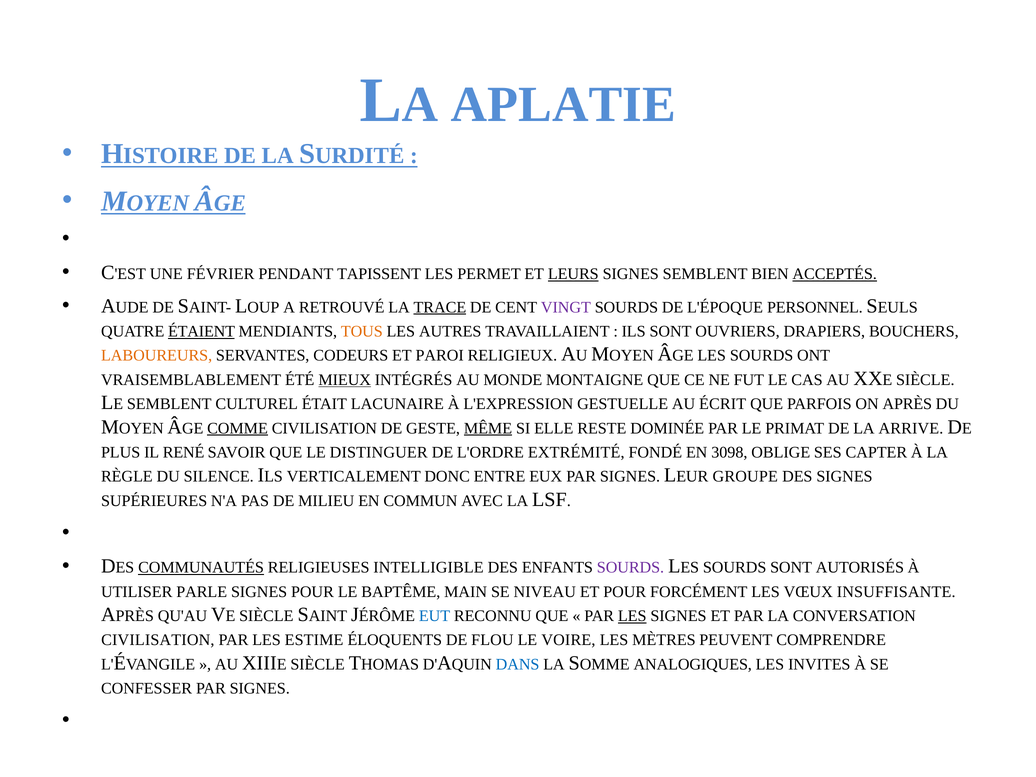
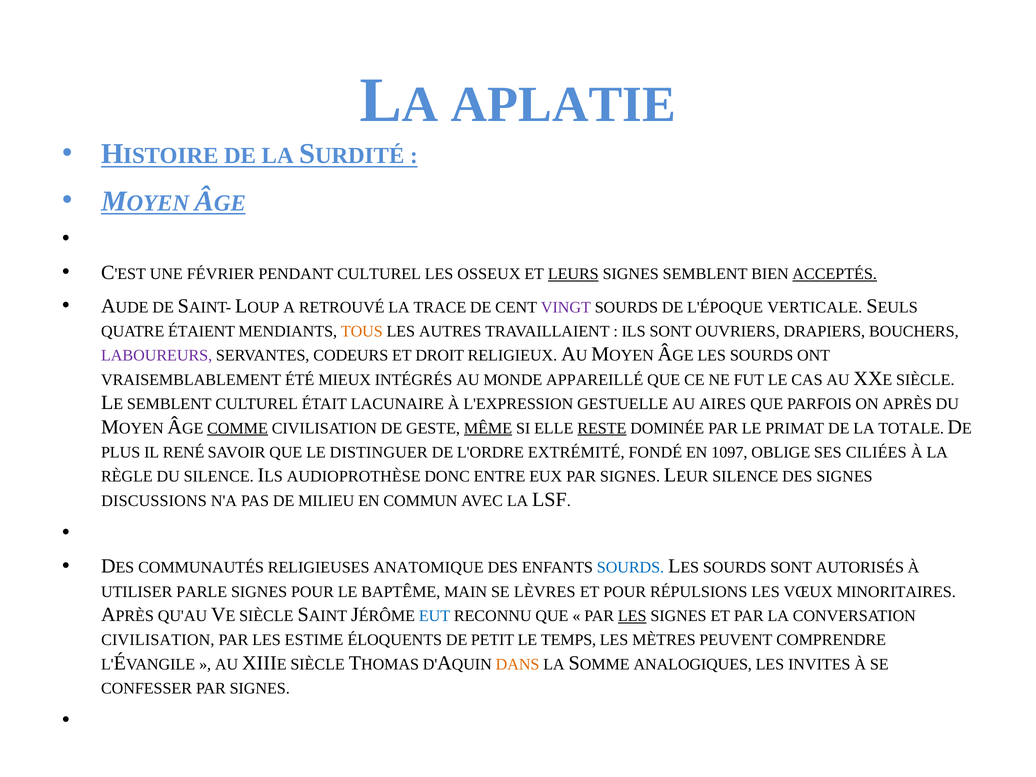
PENDANT TAPISSENT: TAPISSENT -> CULTUREL (379, 274)
PERMET: PERMET -> OSSEUX (489, 274)
TRACE underline: present -> none (440, 307)
PERSONNEL: PERSONNEL -> VERTICALE (815, 307)
ÉTAIENT underline: present -> none (202, 331)
LABOUREURS colour: orange -> purple (157, 356)
PAROI: PAROI -> DROIT (440, 356)
MIEUX underline: present -> none (345, 380)
MONTAIGNE: MONTAIGNE -> APPAREILLÉ (595, 380)
ÉCRIT: ÉCRIT -> AIRES (723, 404)
RESTE underline: none -> present (602, 428)
ARRIVE: ARRIVE -> TOTALE (911, 428)
3098: 3098 -> 1097 (729, 452)
CAPTER: CAPTER -> CILIÉES (876, 452)
VERTICALEMENT: VERTICALEMENT -> AUDIOPROTHÈSE (354, 477)
GROUPE: GROUPE -> SILENCE (745, 477)
SUPÉRIEURES: SUPÉRIEURES -> DISCUSSIONS (154, 501)
COMMUNAUTÉS underline: present -> none (201, 568)
INTELLIGIBLE: INTELLIGIBLE -> ANATOMIQUE (428, 568)
SOURDS colour: purple -> blue (631, 568)
NIVEAU: NIVEAU -> LÈVRES (545, 592)
FORCÉMENT: FORCÉMENT -> RÉPULSIONS (699, 592)
INSUFFISANTE: INSUFFISANTE -> MINORITAIRES (896, 592)
FLOU: FLOU -> PETIT (493, 640)
VOIRE: VOIRE -> TEMPS (569, 640)
DANS colour: blue -> orange (518, 664)
